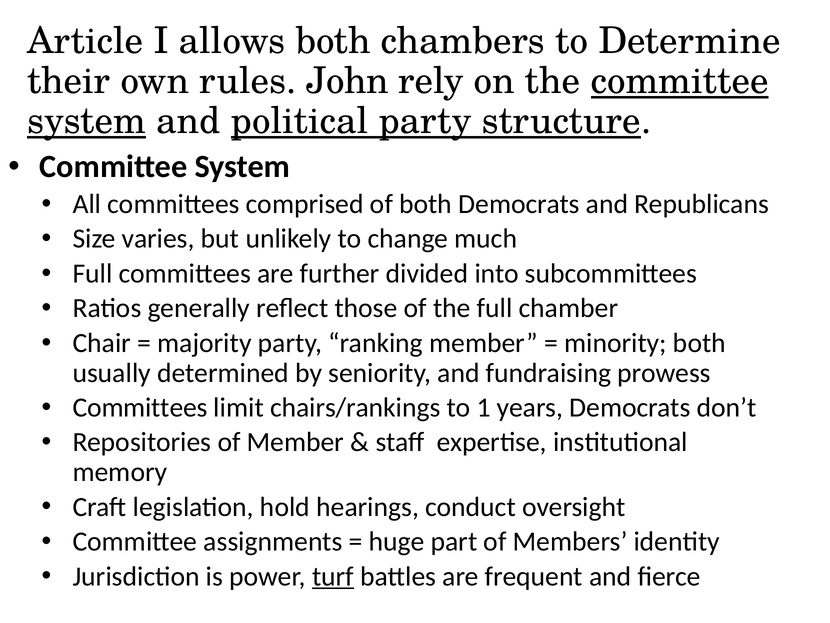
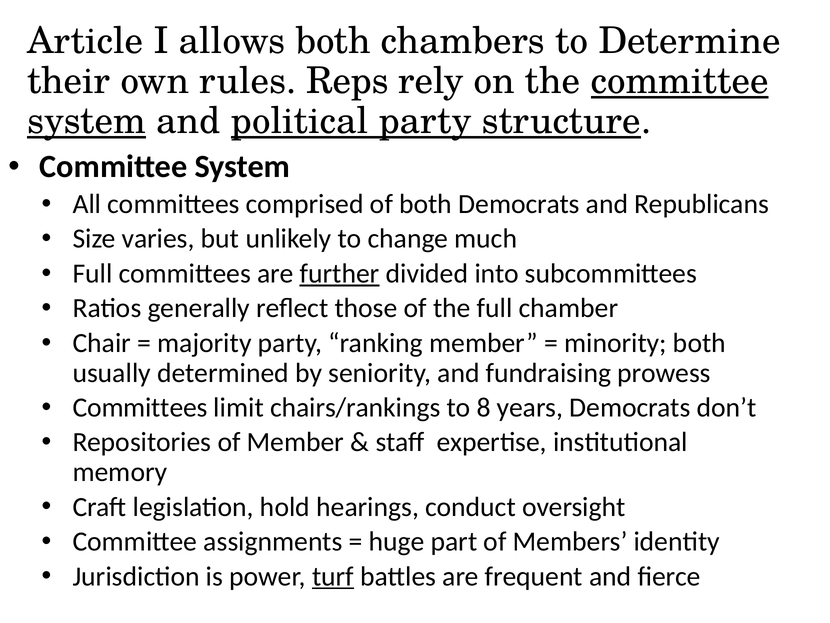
John: John -> Reps (348, 81)
further underline: none -> present (340, 273)
1: 1 -> 8 (484, 407)
